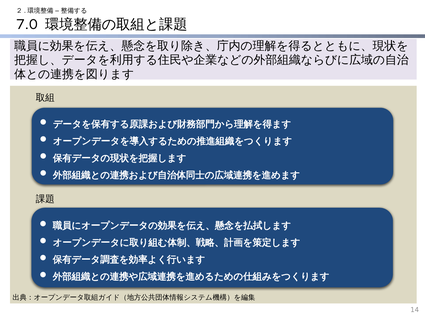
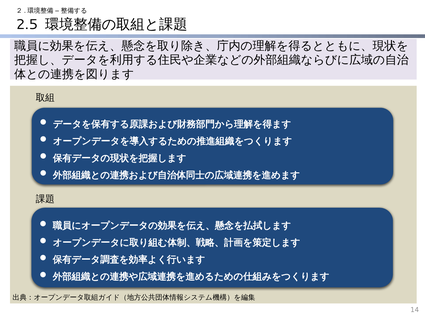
7.0: 7.0 -> 2.5 (27, 24)
